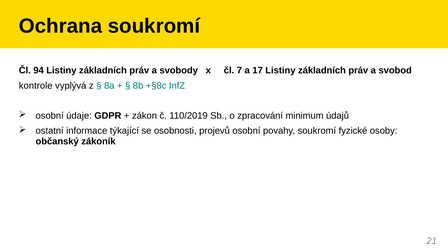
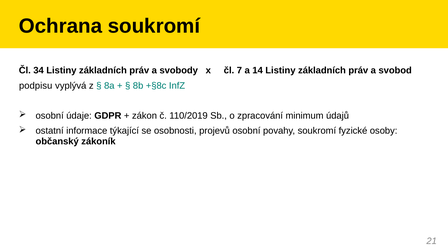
94: 94 -> 34 (39, 71)
17: 17 -> 14 (258, 71)
kontrole: kontrole -> podpisu (36, 86)
